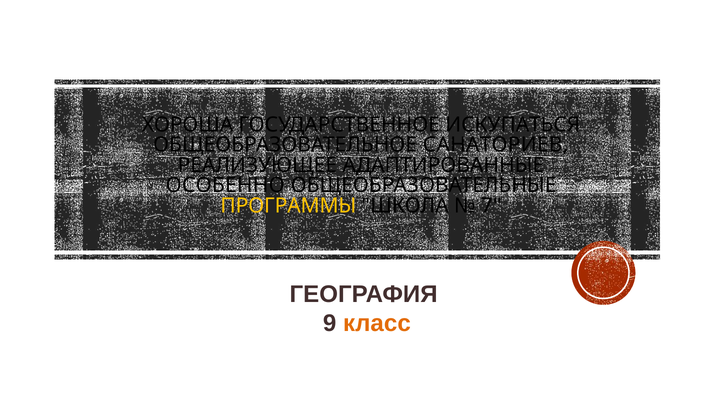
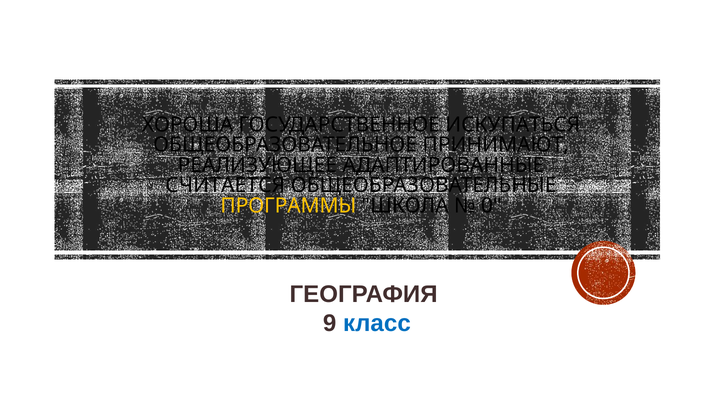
САНАТОРИЕВ: САНАТОРИЕВ -> ПРИНИМАЮТ (496, 145)
ОСОБЕННО: ОСОБЕННО -> СЧИТАЕТСЯ (225, 185)
7: 7 -> 0 (491, 206)
класс colour: orange -> blue (377, 323)
